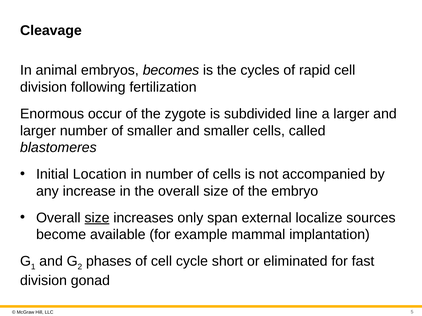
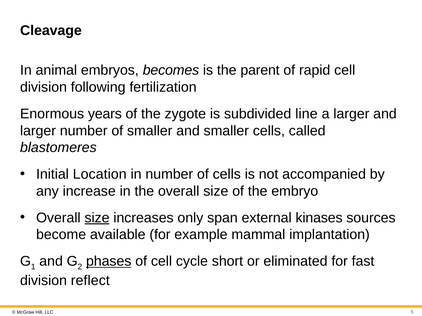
cycles: cycles -> parent (260, 70)
occur: occur -> years (105, 114)
localize: localize -> kinases (319, 218)
phases underline: none -> present (109, 262)
gonad: gonad -> reflect (90, 281)
